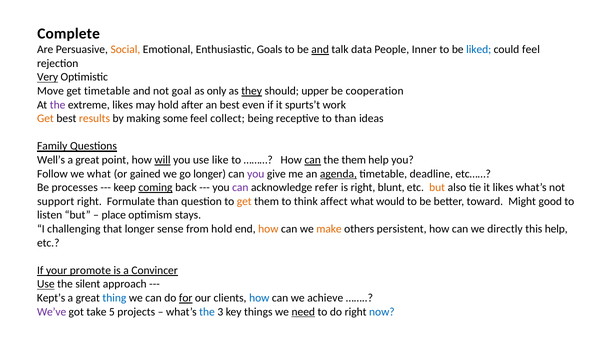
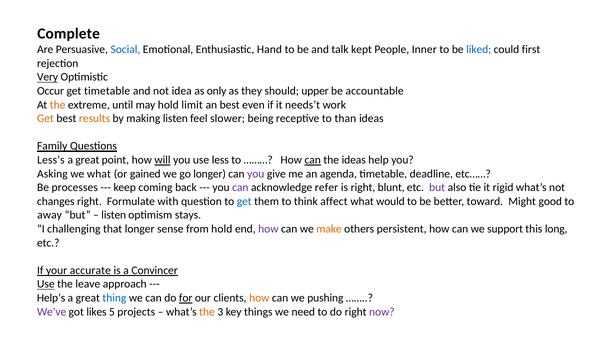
Social colour: orange -> blue (125, 50)
Goals: Goals -> Hand (269, 50)
and underline: present -> none (320, 50)
data: data -> kept (362, 50)
could feel: feel -> first (531, 50)
Move: Move -> Occur (51, 91)
goal: goal -> idea (182, 91)
they underline: present -> none (252, 91)
cooperation: cooperation -> accountable (375, 91)
the colour: purple -> orange (58, 105)
extreme likes: likes -> until (123, 105)
after: after -> limit (192, 105)
spurts’t: spurts’t -> needs’t (303, 105)
making some: some -> listen (175, 119)
collect: collect -> slower (228, 119)
Well’s: Well’s -> Less’s (51, 160)
like: like -> less (220, 160)
the them: them -> ideas (354, 160)
Follow: Follow -> Asking (52, 174)
agenda underline: present -> none (338, 174)
coming underline: present -> none (155, 187)
but colour: orange -> purple (437, 187)
it likes: likes -> rigid (503, 187)
support: support -> changes (56, 201)
Formulate than: than -> with (168, 201)
get colour: orange -> blue (244, 201)
listen: listen -> away (50, 215)
place: place -> listen (114, 215)
how colour: orange -> purple (268, 229)
directly: directly -> support (505, 229)
this help: help -> long (556, 229)
promote: promote -> accurate (90, 270)
silent: silent -> leave (88, 284)
Kept’s: Kept’s -> Help’s (51, 298)
how colour: blue -> orange (259, 298)
achieve: achieve -> pushing (325, 298)
take: take -> likes (96, 312)
the colour: blue -> orange (207, 312)
need underline: present -> none (303, 312)
now colour: blue -> purple (382, 312)
